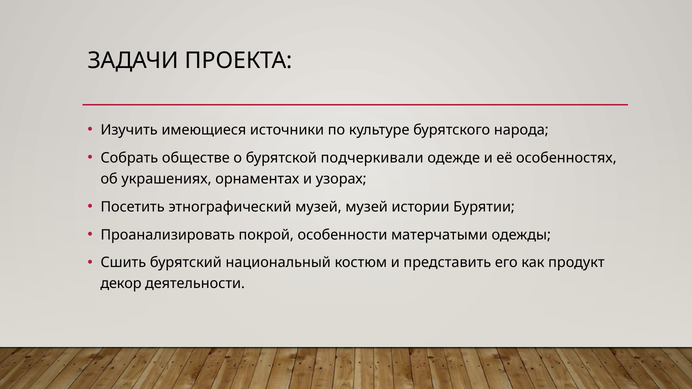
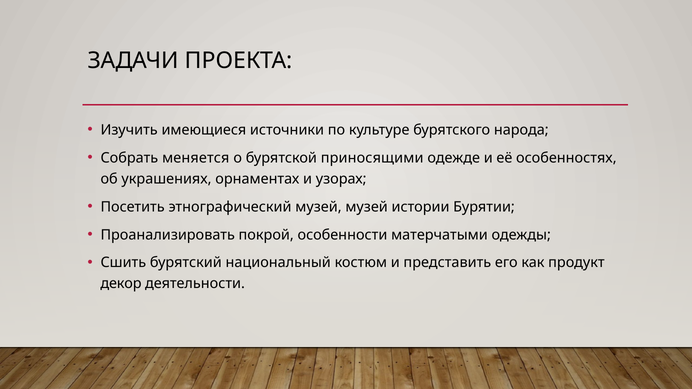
обществе: обществе -> меняется (196, 158)
подчеркивали: подчеркивали -> приносящими (372, 158)
